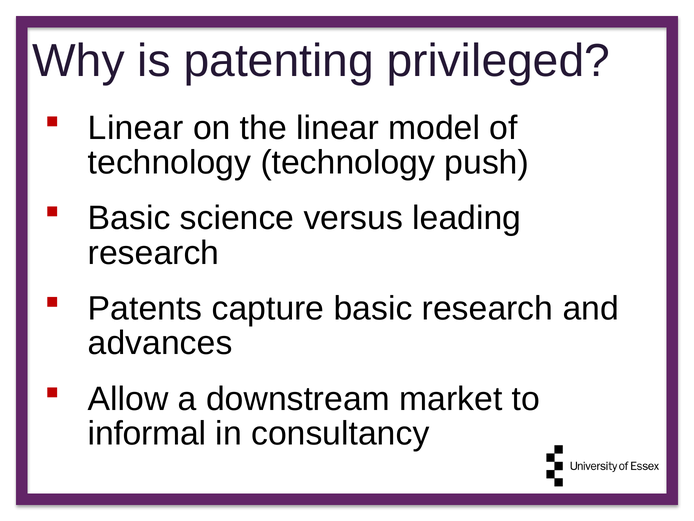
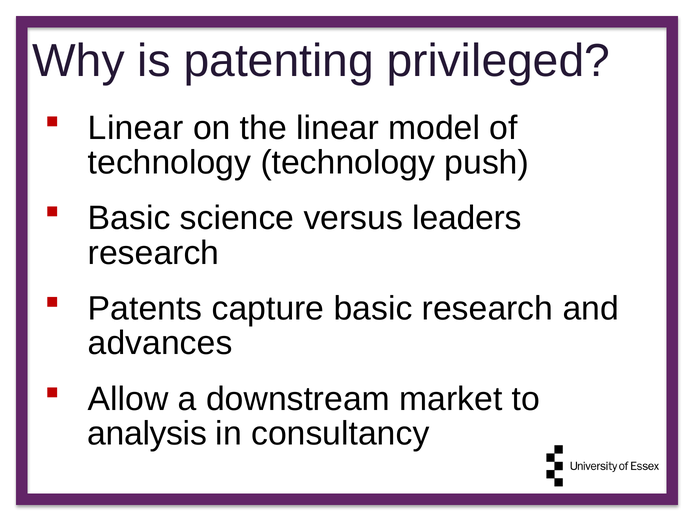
leading: leading -> leaders (467, 218)
informal: informal -> analysis (147, 433)
